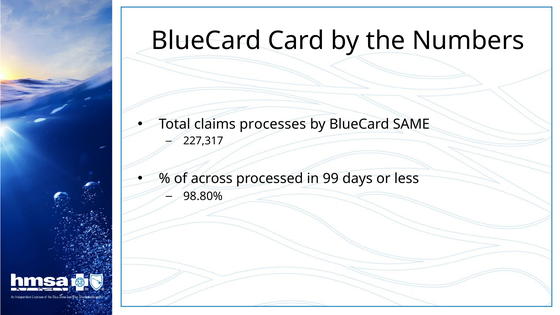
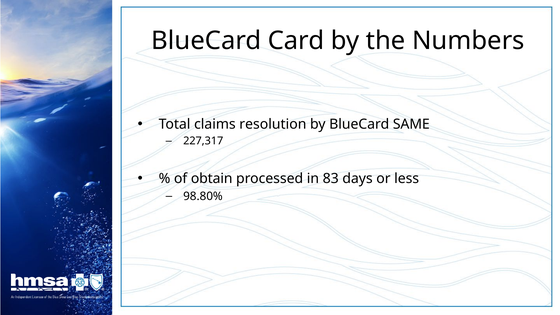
processes: processes -> resolution (273, 124)
across: across -> obtain (212, 179)
99: 99 -> 83 (331, 179)
